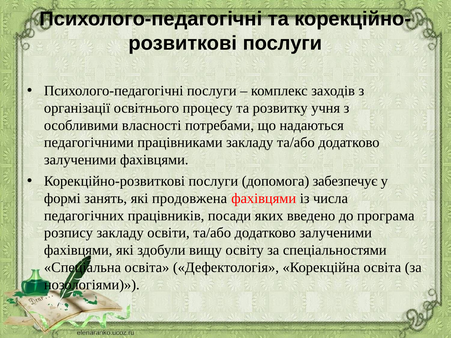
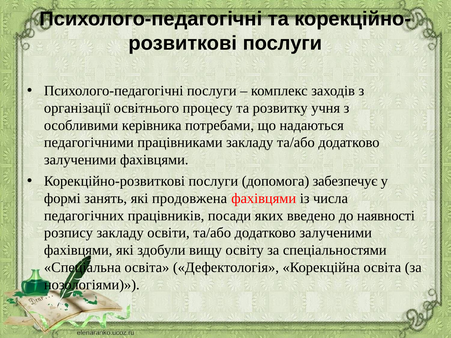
власності: власності -> керівника (152, 125)
програма: програма -> наявності (386, 216)
